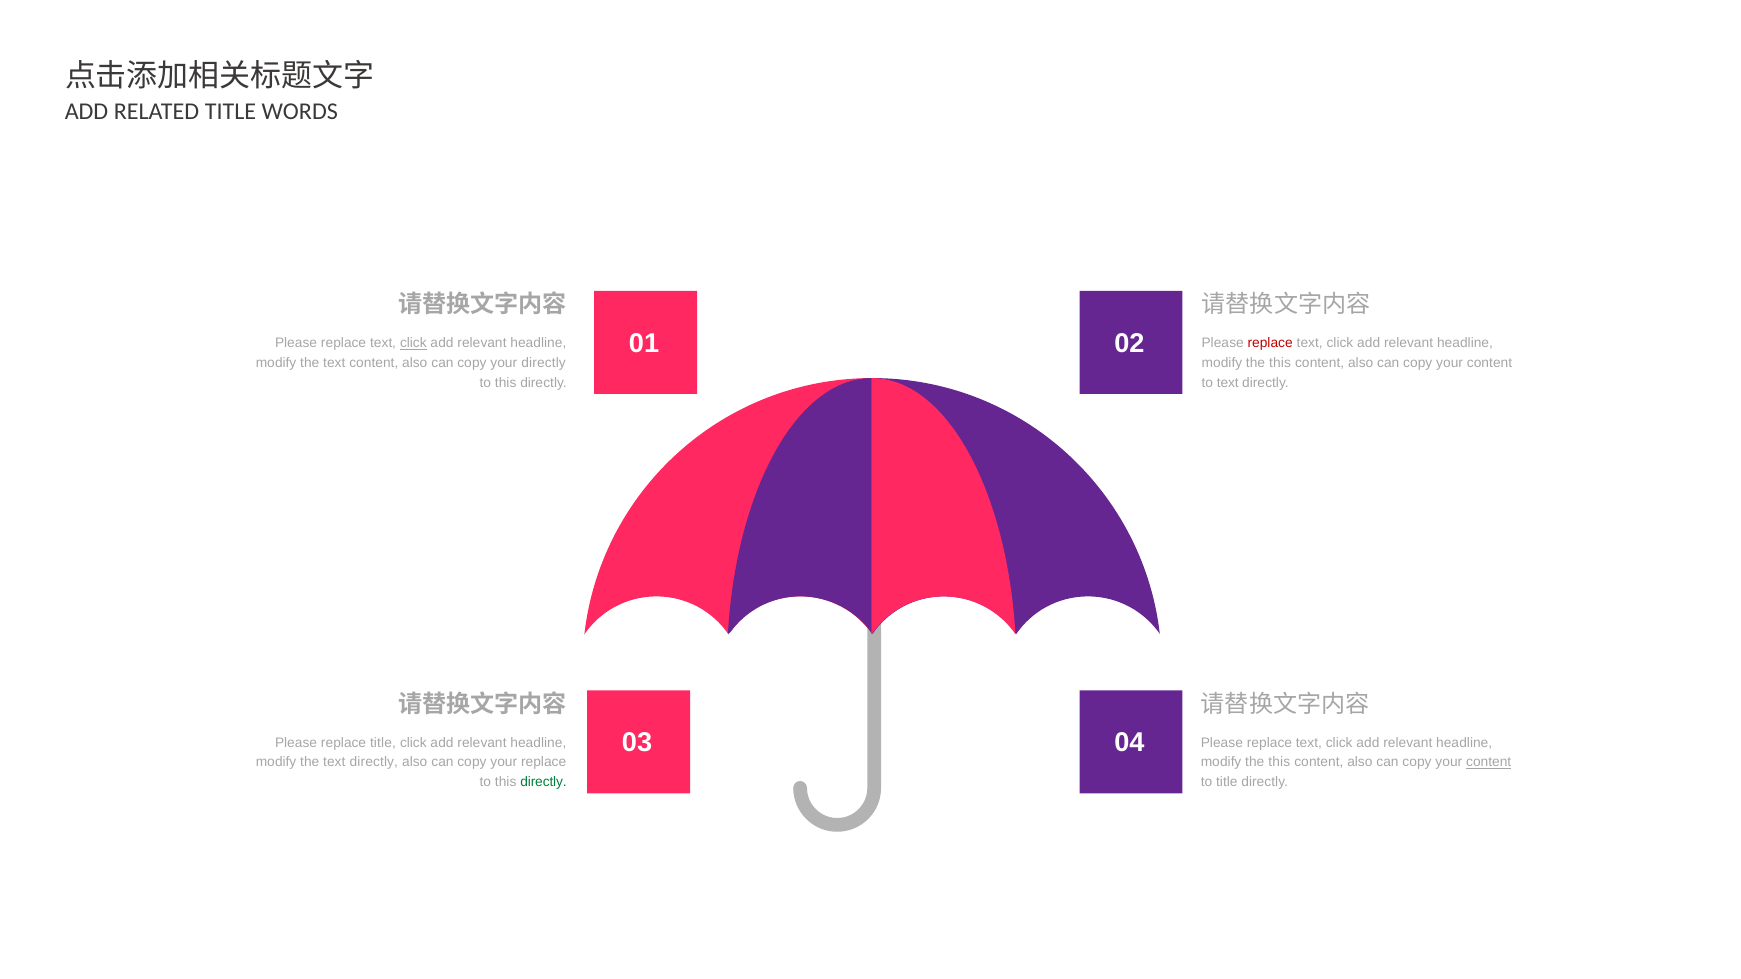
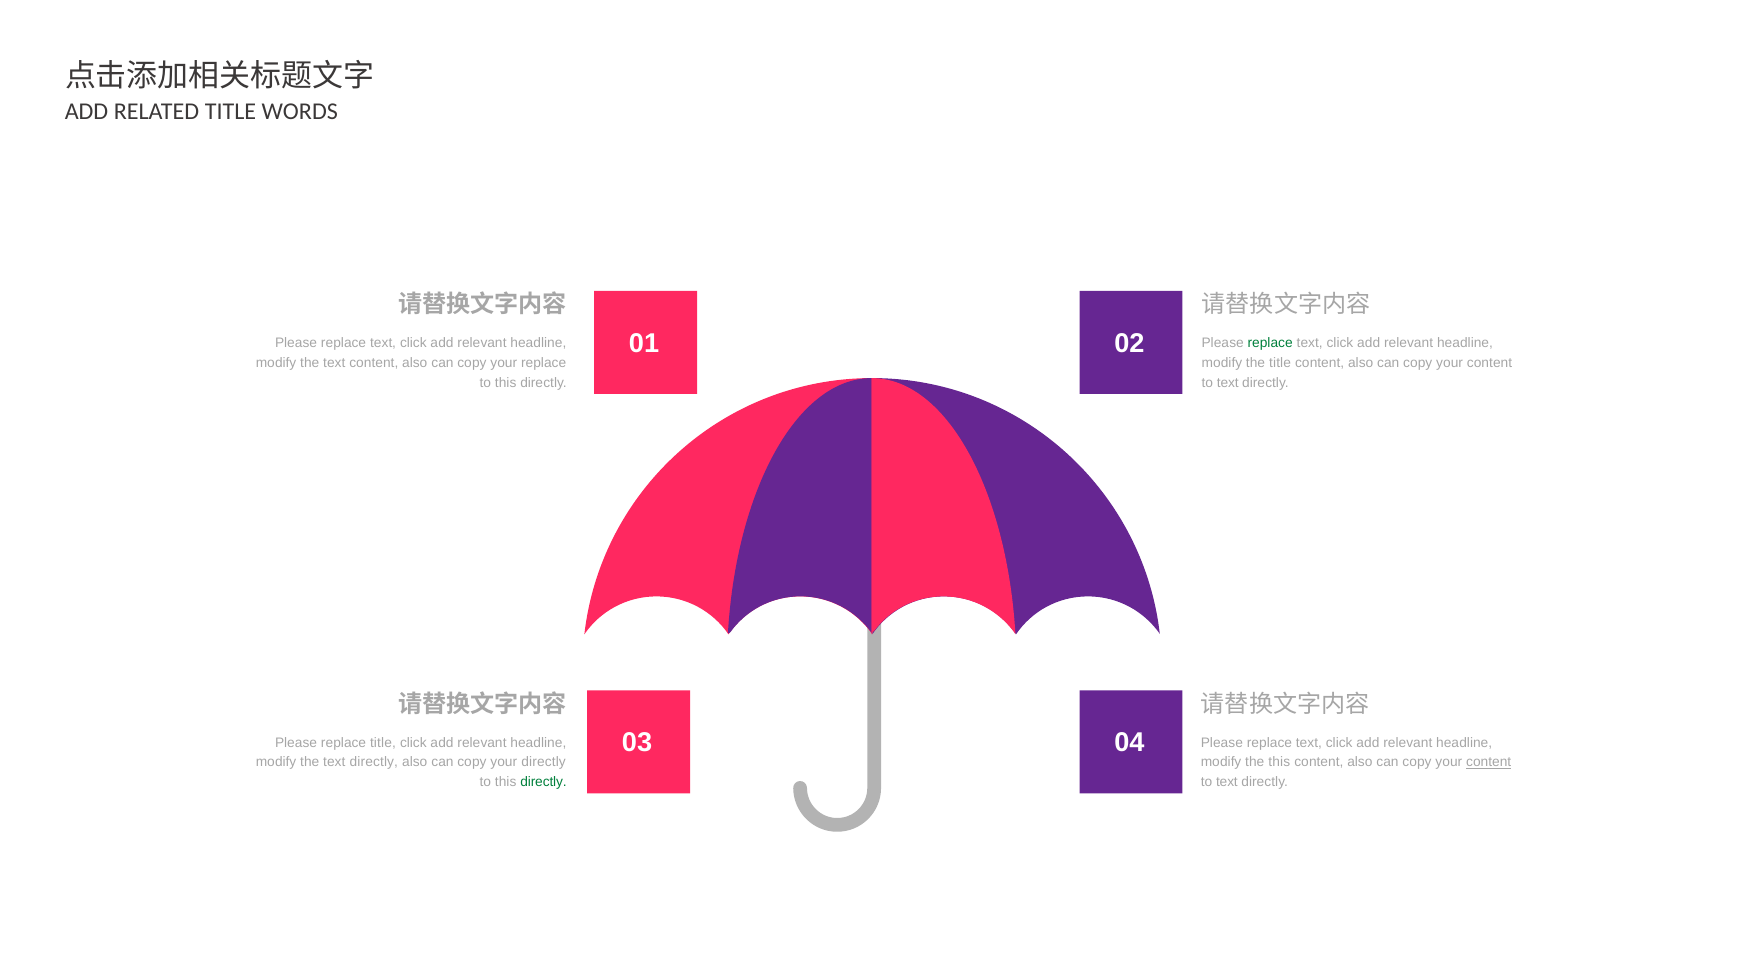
click underline: present -> none (413, 343)
replace colour: red -> green (1270, 343)
your directly: directly -> replace (544, 363)
this: this -> title (1280, 363)
your replace: replace -> directly (544, 763)
title: title -> text (1227, 782)
